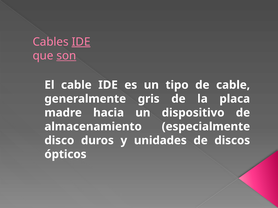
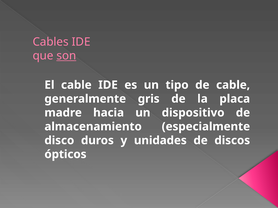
IDE underline: present -> none (81, 42)
